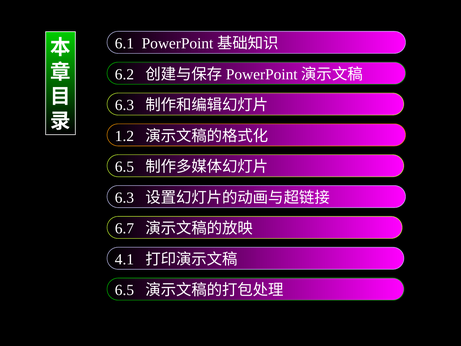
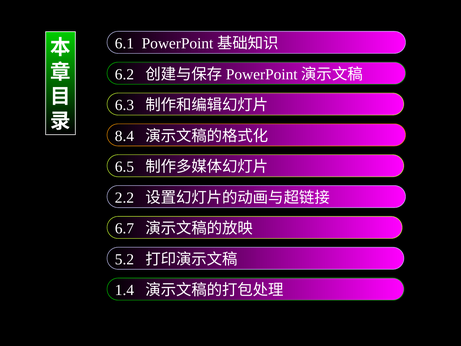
1.2: 1.2 -> 8.4 (124, 136)
6.3: 6.3 -> 2.2 (124, 197)
4.1: 4.1 -> 5.2 (124, 259)
6.5: 6.5 -> 1.4 (124, 290)
